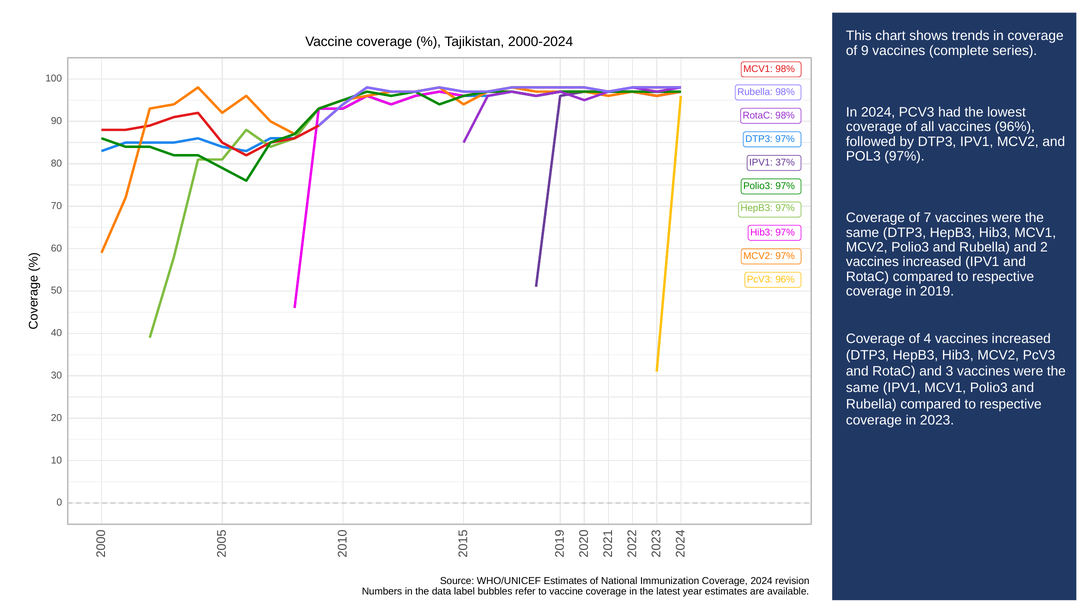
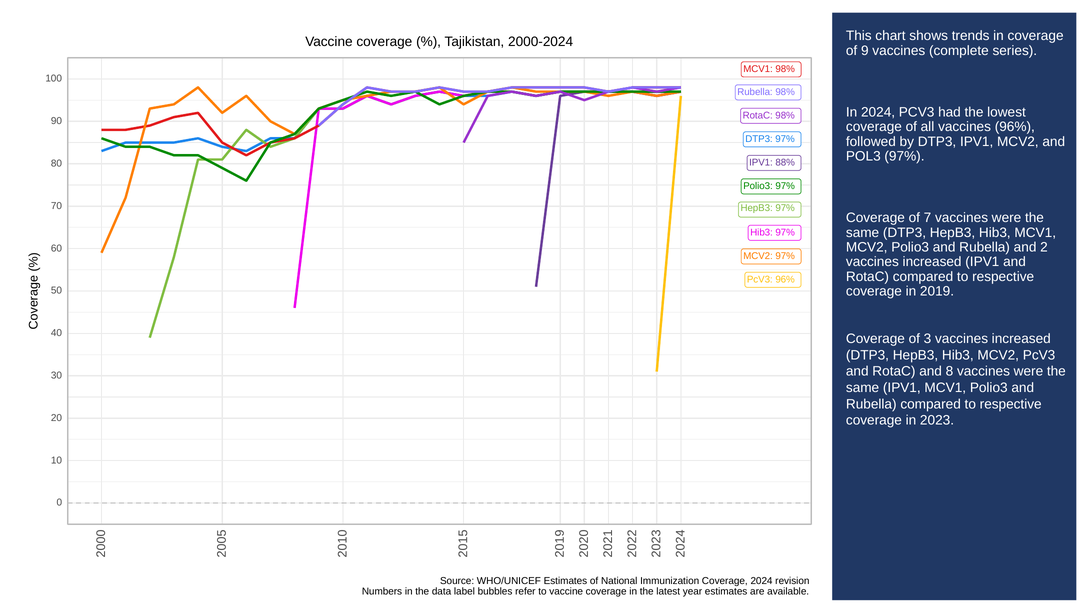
37%: 37% -> 88% (785, 163)
of 4: 4 -> 3 (928, 339)
and 3: 3 -> 8 (949, 371)
